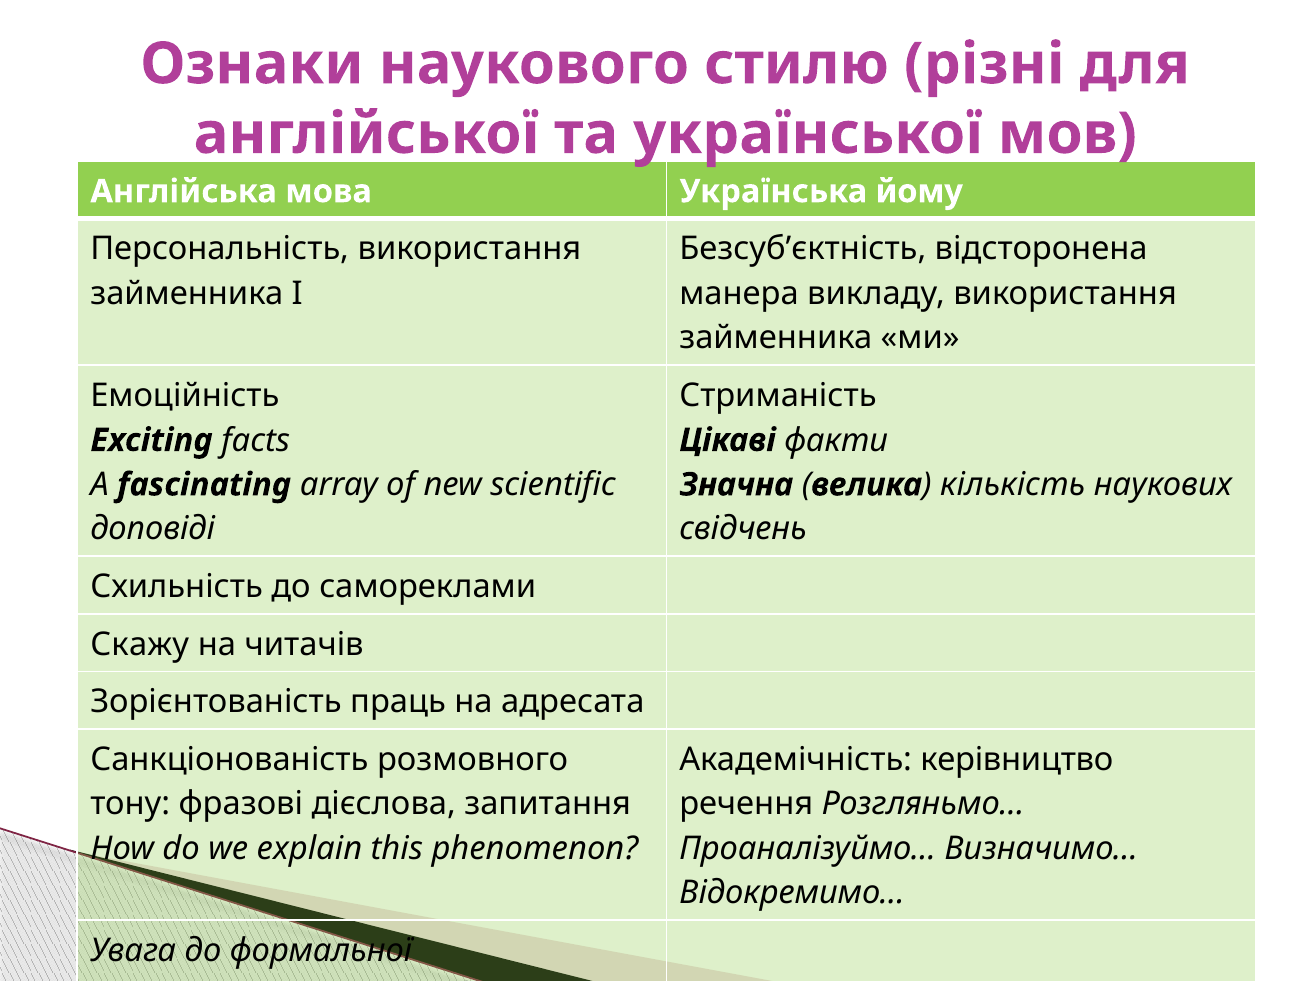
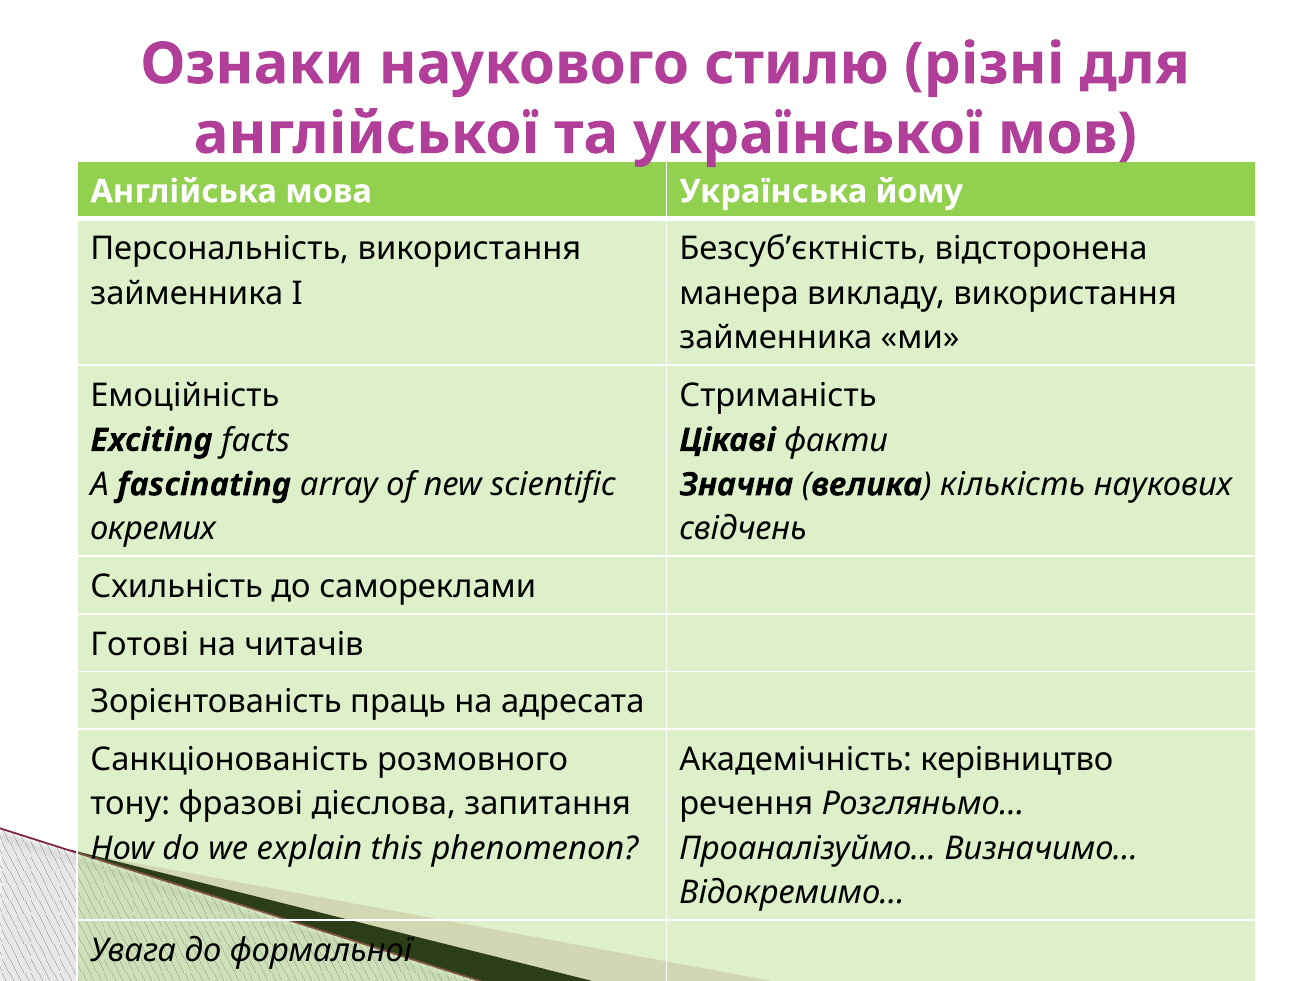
доповіді: доповіді -> окремих (153, 530)
Скажу: Скажу -> Готові (140, 645)
